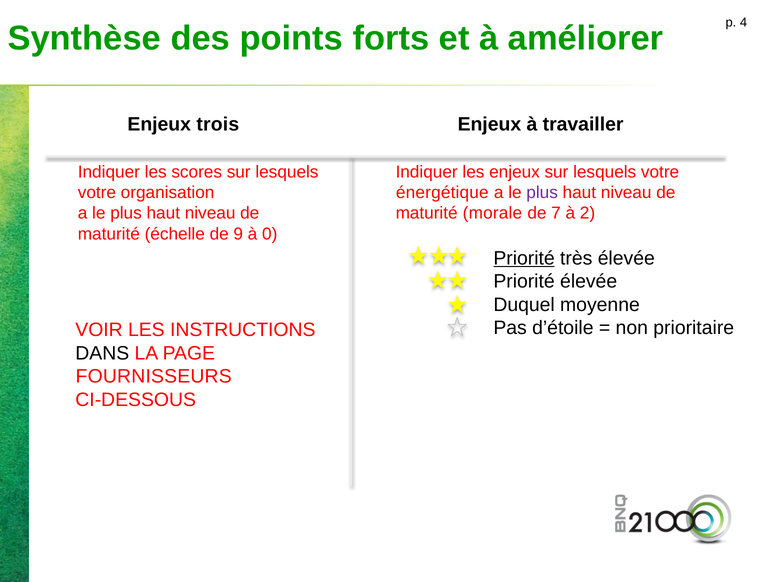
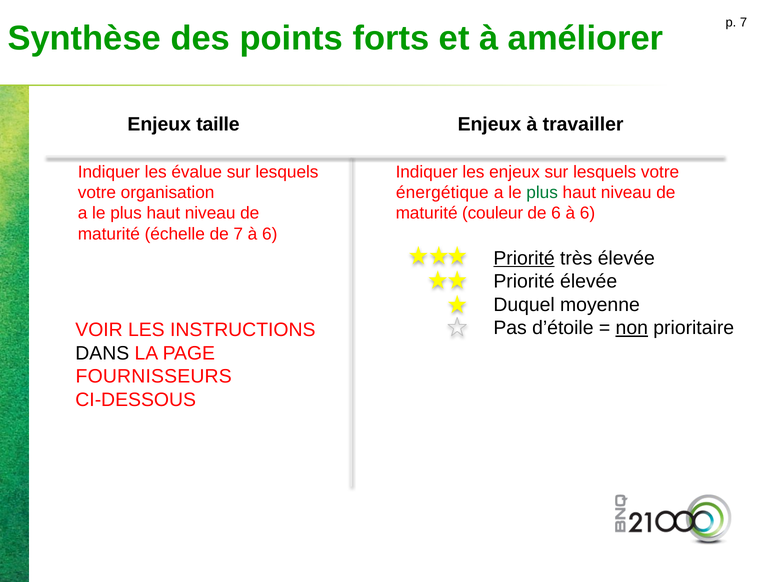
p 4: 4 -> 7 (744, 22)
trois: trois -> taille (218, 124)
scores: scores -> évalue (197, 172)
plus colour: purple -> green (542, 193)
morale: morale -> couleur (493, 213)
de 7: 7 -> 6 (556, 213)
2: 2 -> 6 (588, 213)
de 9: 9 -> 7 (238, 234)
0: 0 -> 6 (270, 234)
non underline: none -> present (632, 328)
